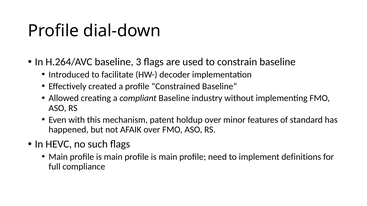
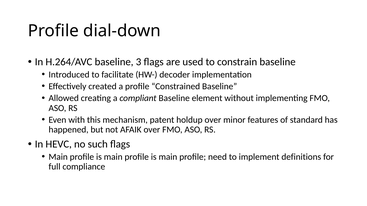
industry: industry -> element (207, 98)
